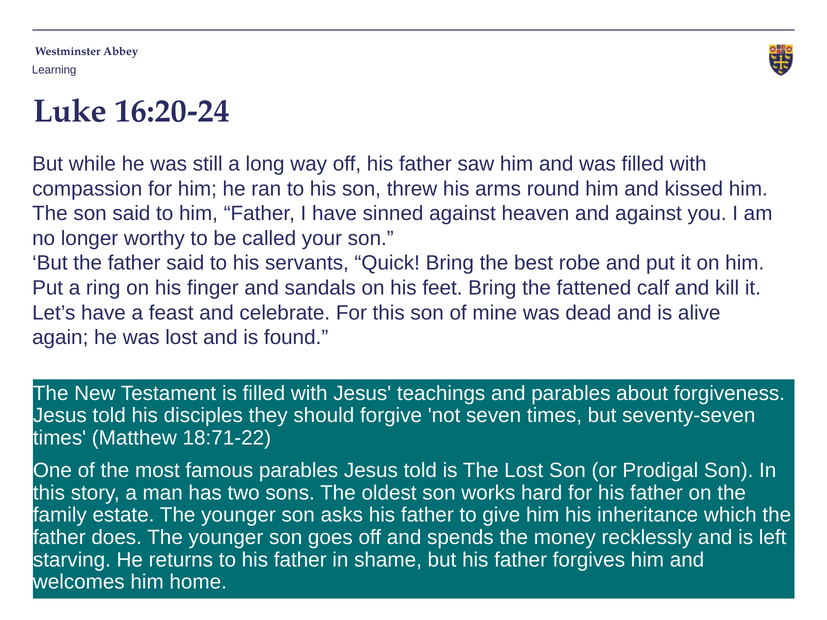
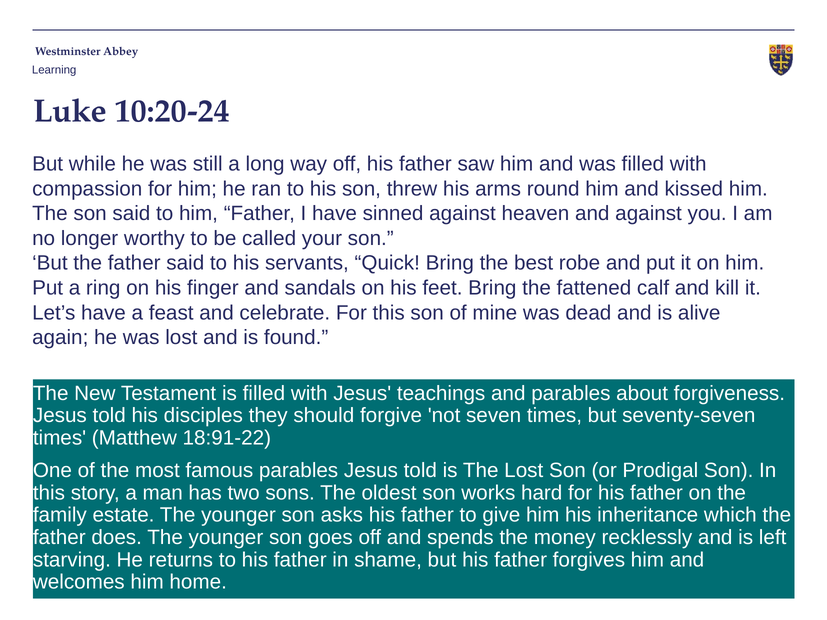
16:20-24: 16:20-24 -> 10:20-24 (172, 111)
18:71-22: 18:71-22 -> 18:91-22 (227, 438)
